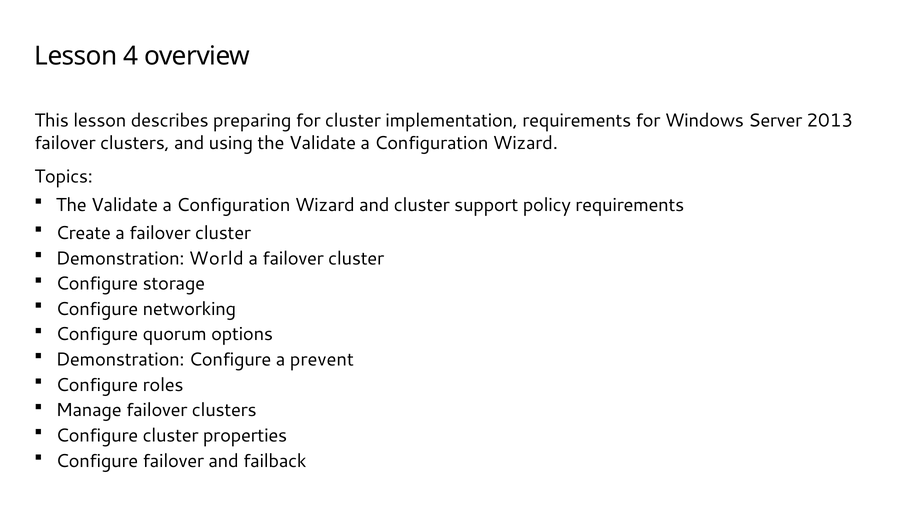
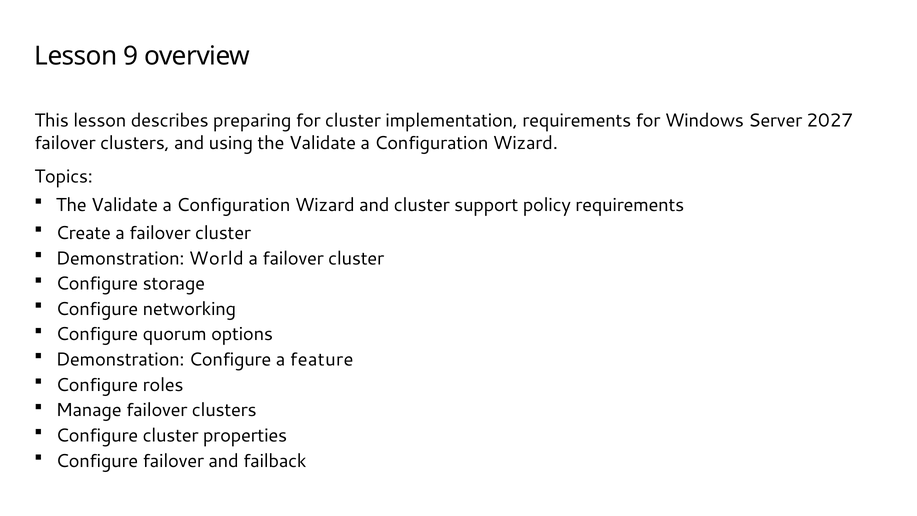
4: 4 -> 9 (131, 56)
2013: 2013 -> 2027 (830, 120)
prevent: prevent -> feature (322, 359)
